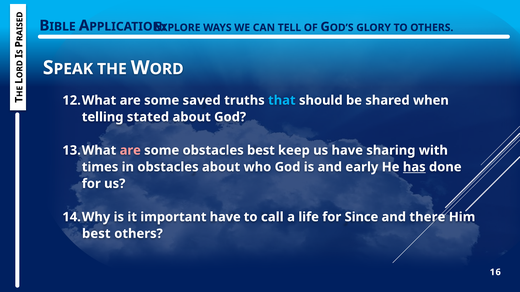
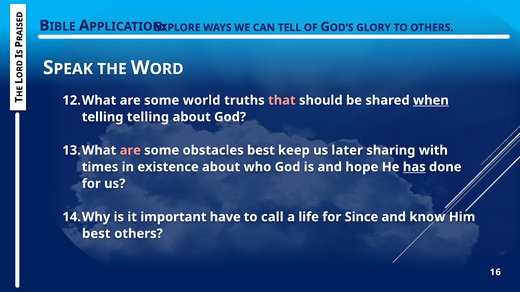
saved: saved -> world (202, 101)
that colour: light blue -> pink (282, 101)
when underline: none -> present (431, 101)
telling stated: stated -> telling (148, 117)
us have: have -> later (347, 151)
in obstacles: obstacles -> existence (168, 167)
early: early -> hope (362, 167)
there: there -> know (427, 217)
